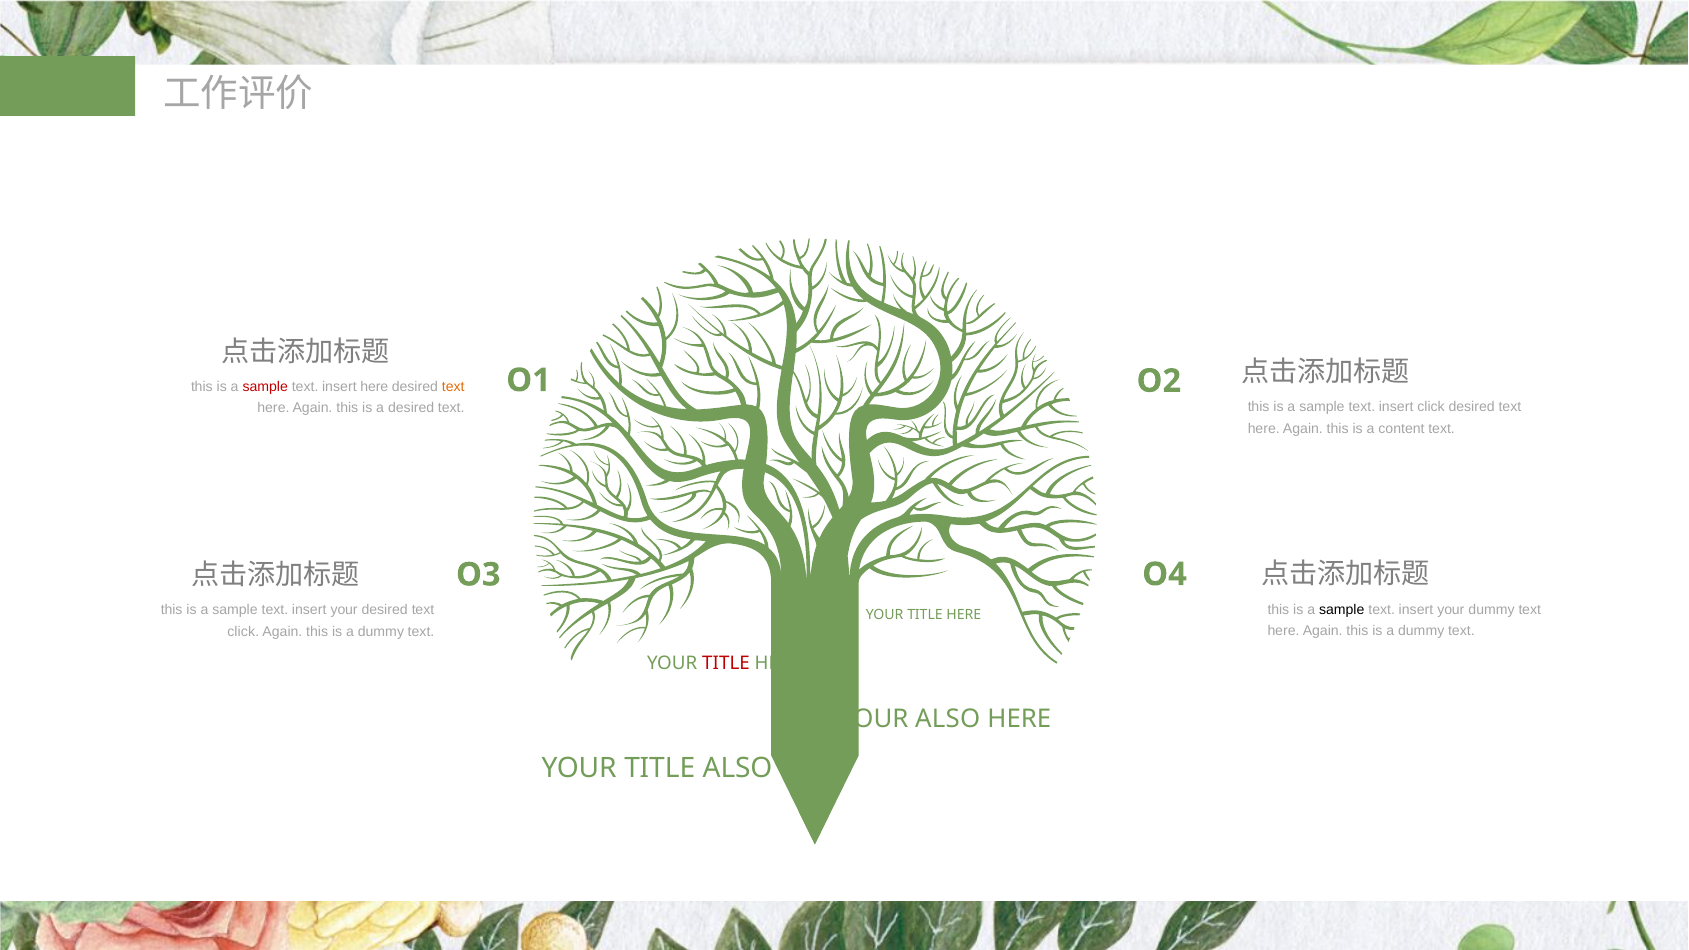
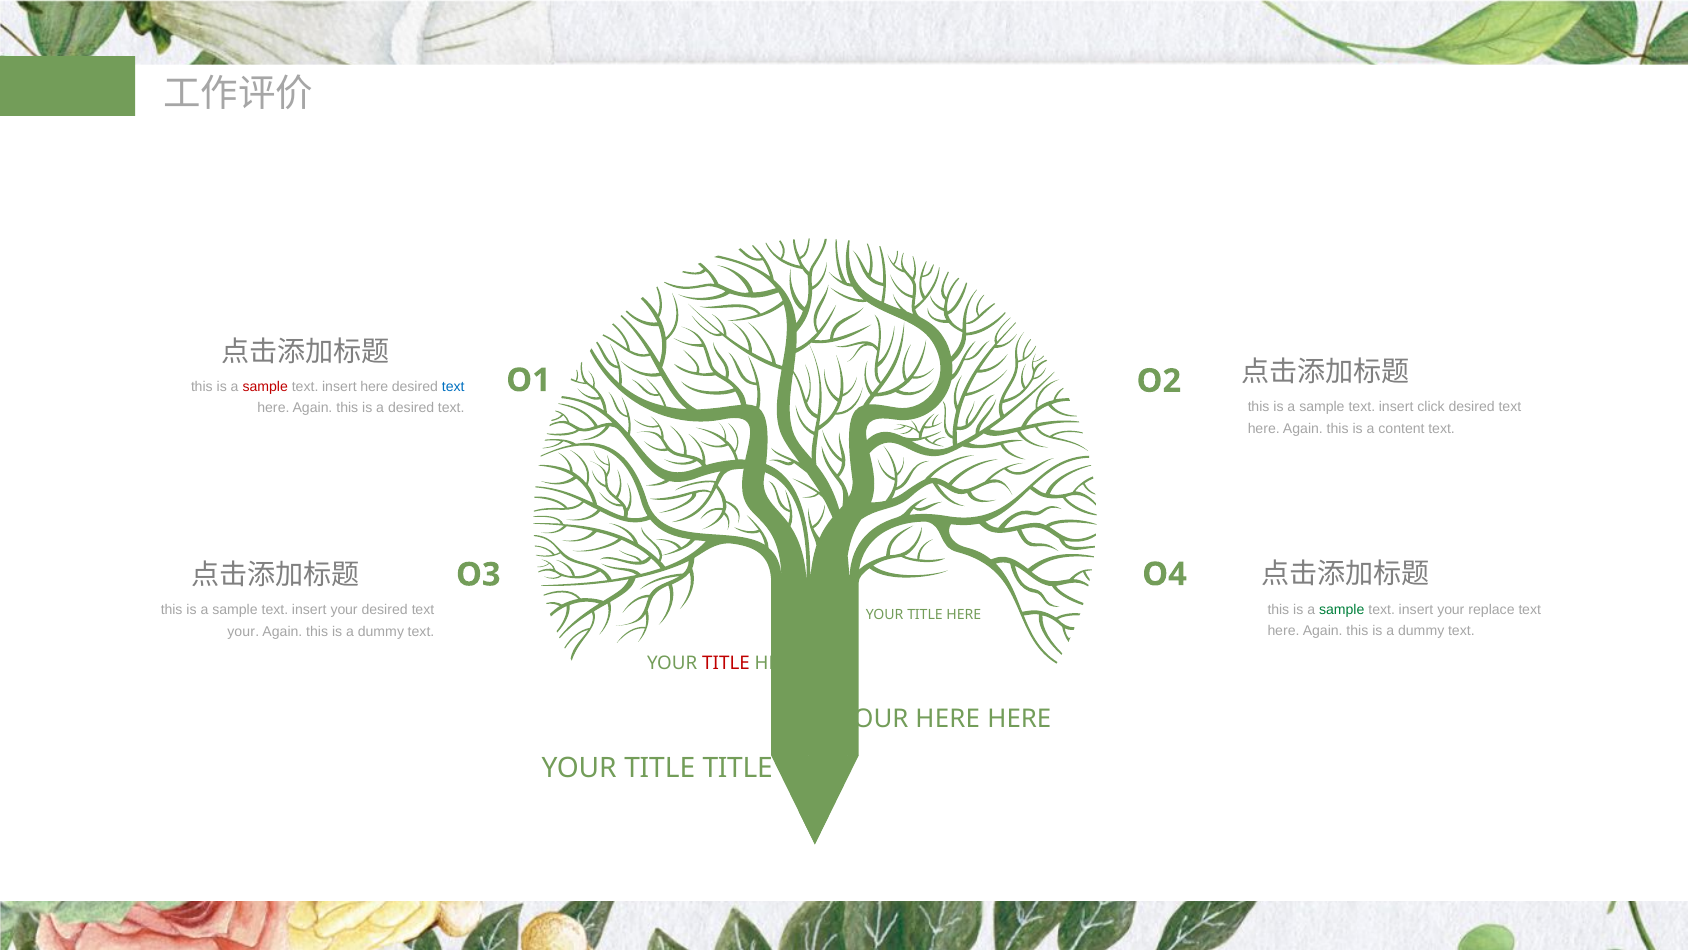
text colour: orange -> blue (453, 387)
sample colour: black -> green (1342, 610)
your dummy: dummy -> replace (1492, 610)
click: click -> your (243, 632)
YOUR ALSO: ALSO -> HERE (948, 720)
TITLE ALSO: ALSO -> TITLE (738, 768)
